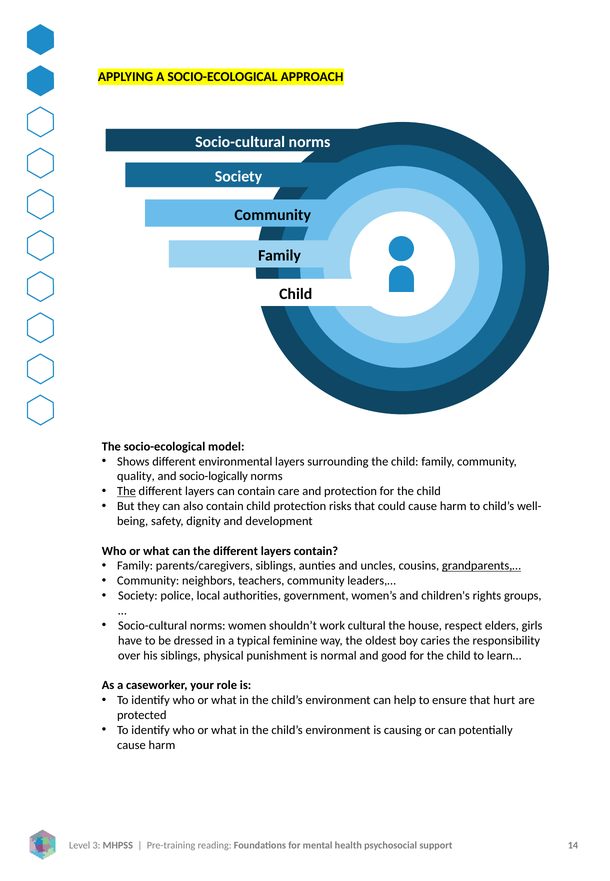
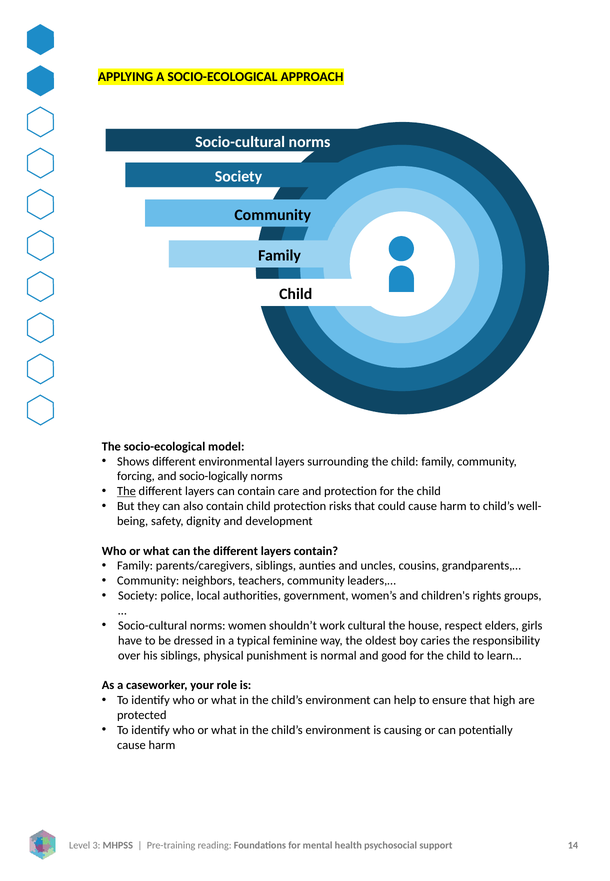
quality: quality -> forcing (136, 476)
grandparents,… underline: present -> none (481, 566)
hurt: hurt -> high (504, 700)
